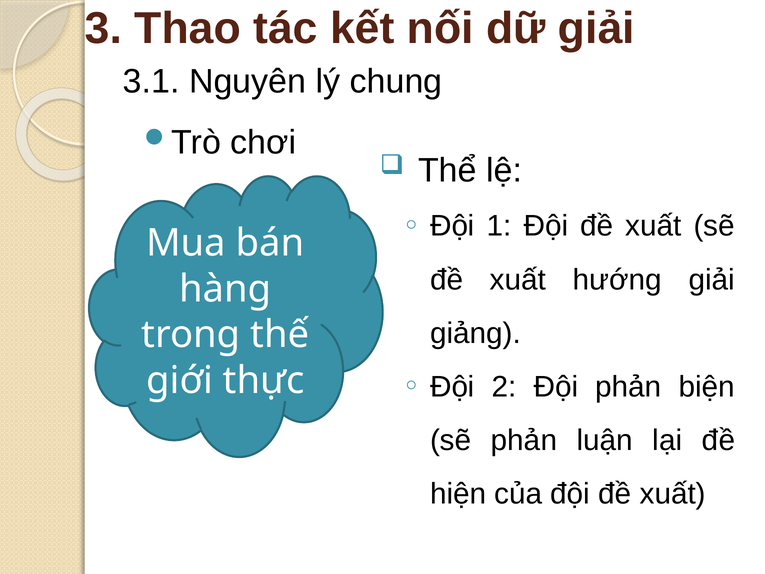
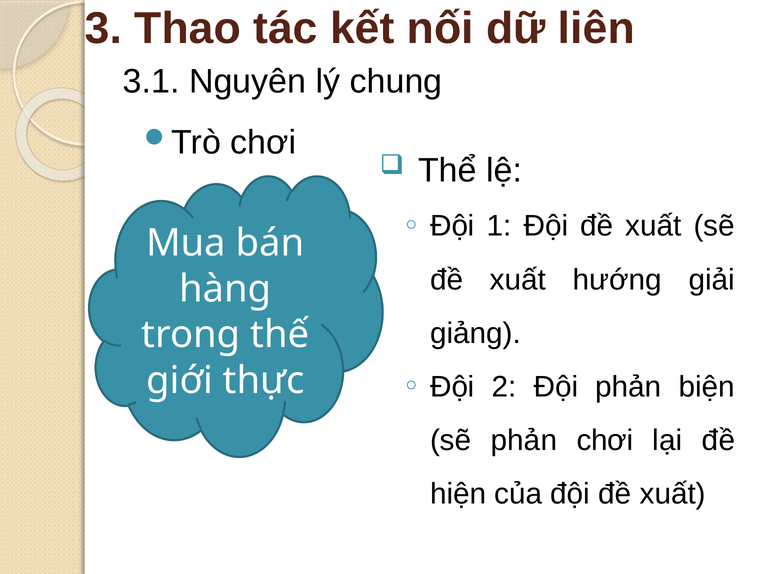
dữ giải: giải -> liên (596, 29)
phản luận: luận -> chơi (605, 440)
